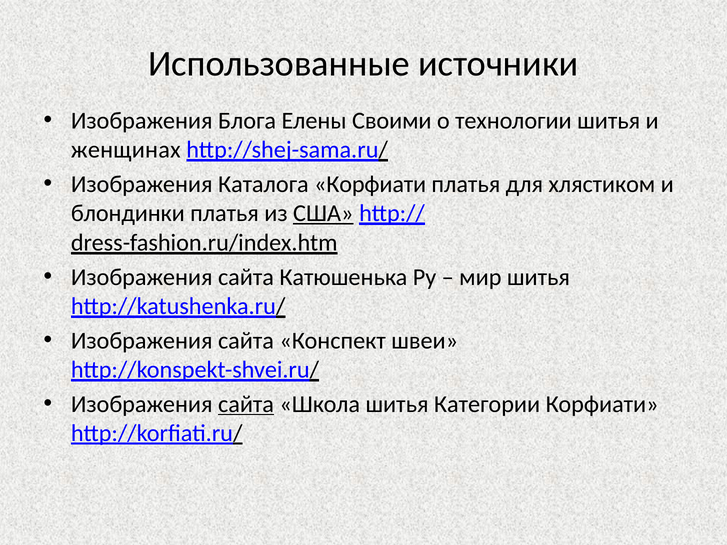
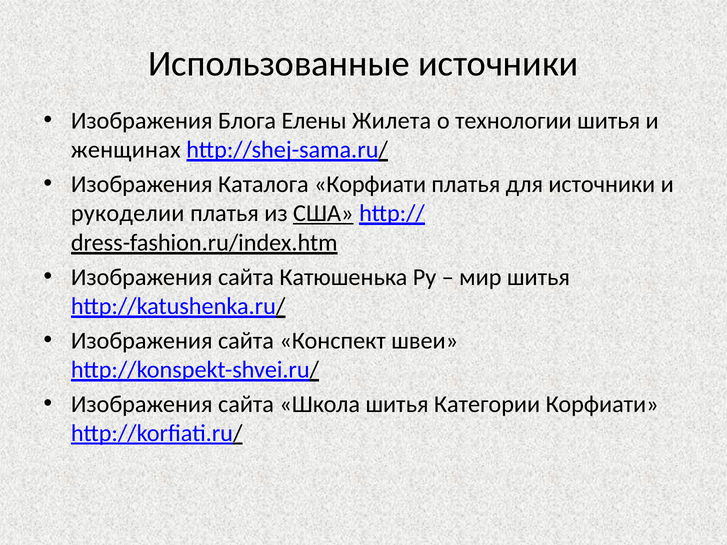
Своими: Своими -> Жилета (392, 121)
для хлястиком: хлястиком -> источники (602, 184)
блондинки: блондинки -> рукоделии (128, 213)
сайта underline: present -> none (246, 404)
